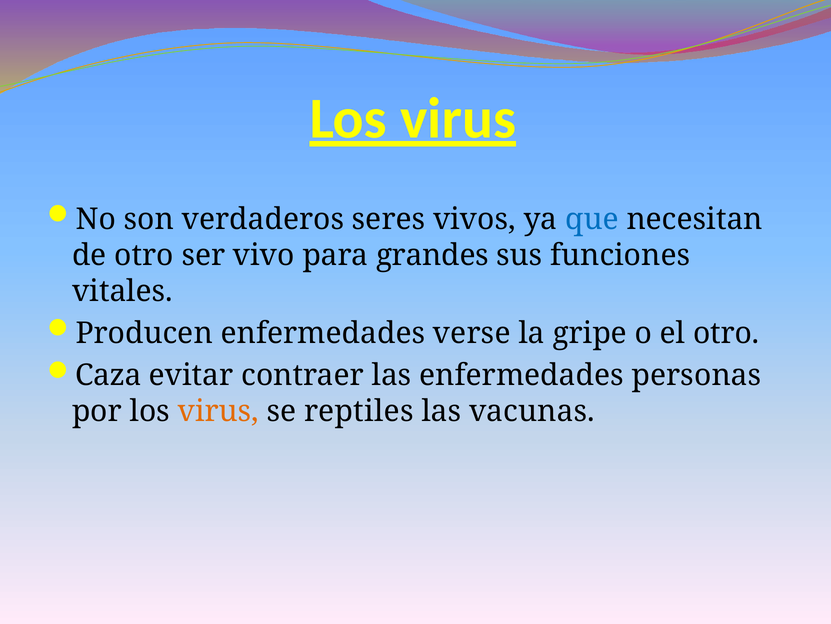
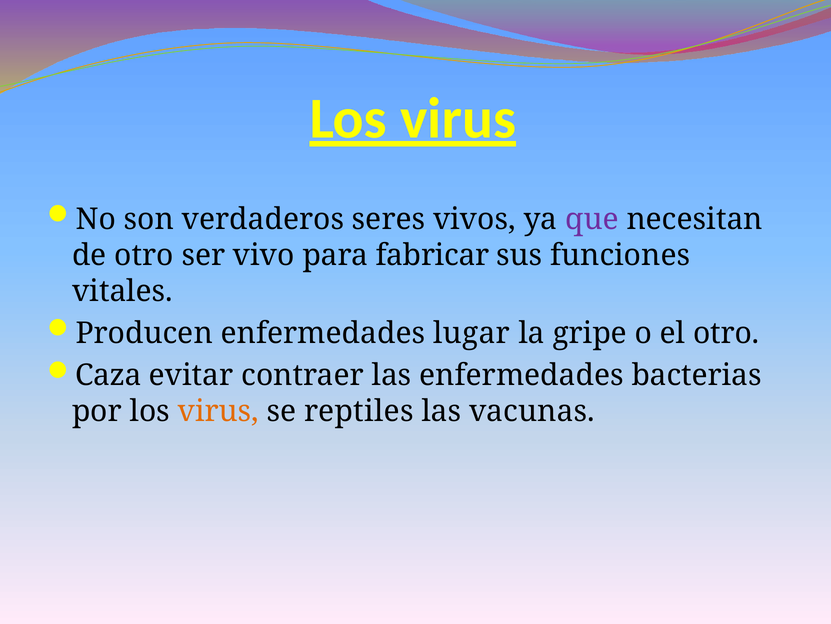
que colour: blue -> purple (592, 219)
grandes: grandes -> fabricar (432, 255)
verse: verse -> lugar (472, 333)
personas: personas -> bacterias (697, 375)
